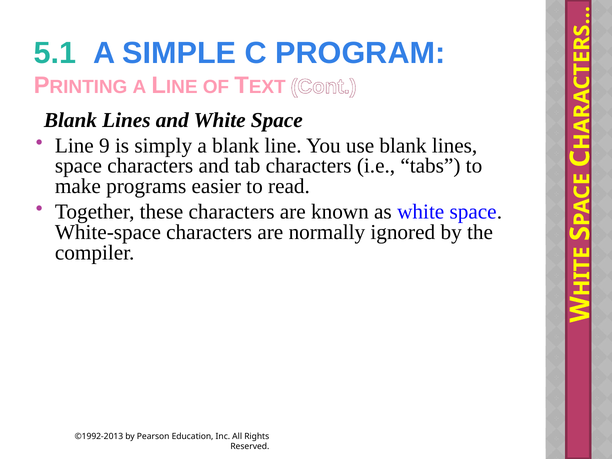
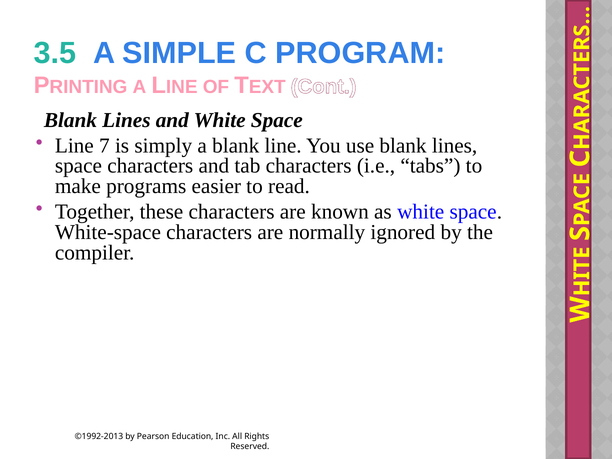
5.1: 5.1 -> 3.5 (55, 53)
9: 9 -> 7 (104, 146)
